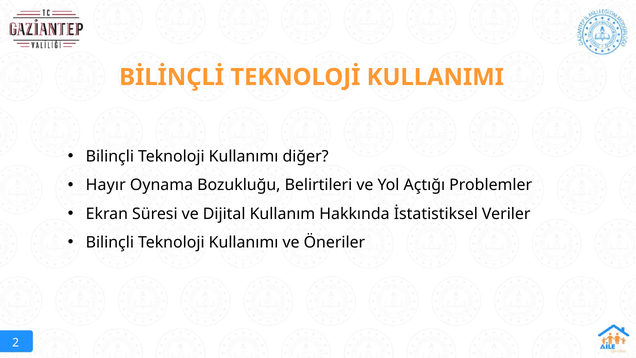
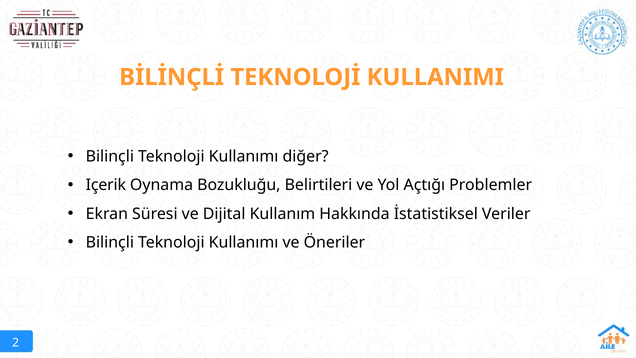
Hayır: Hayır -> Içerik (106, 185)
